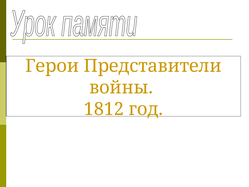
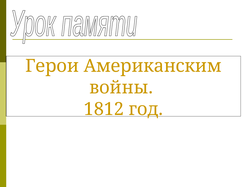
Представители: Представители -> Американским (153, 66)
